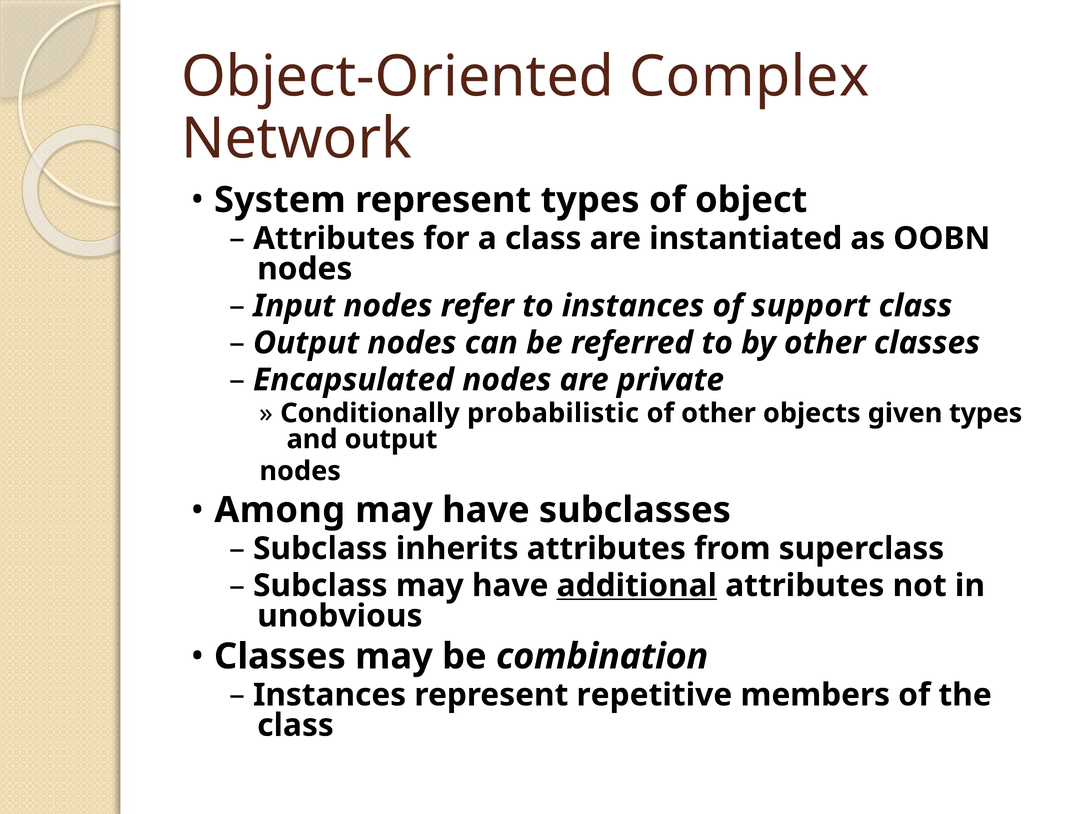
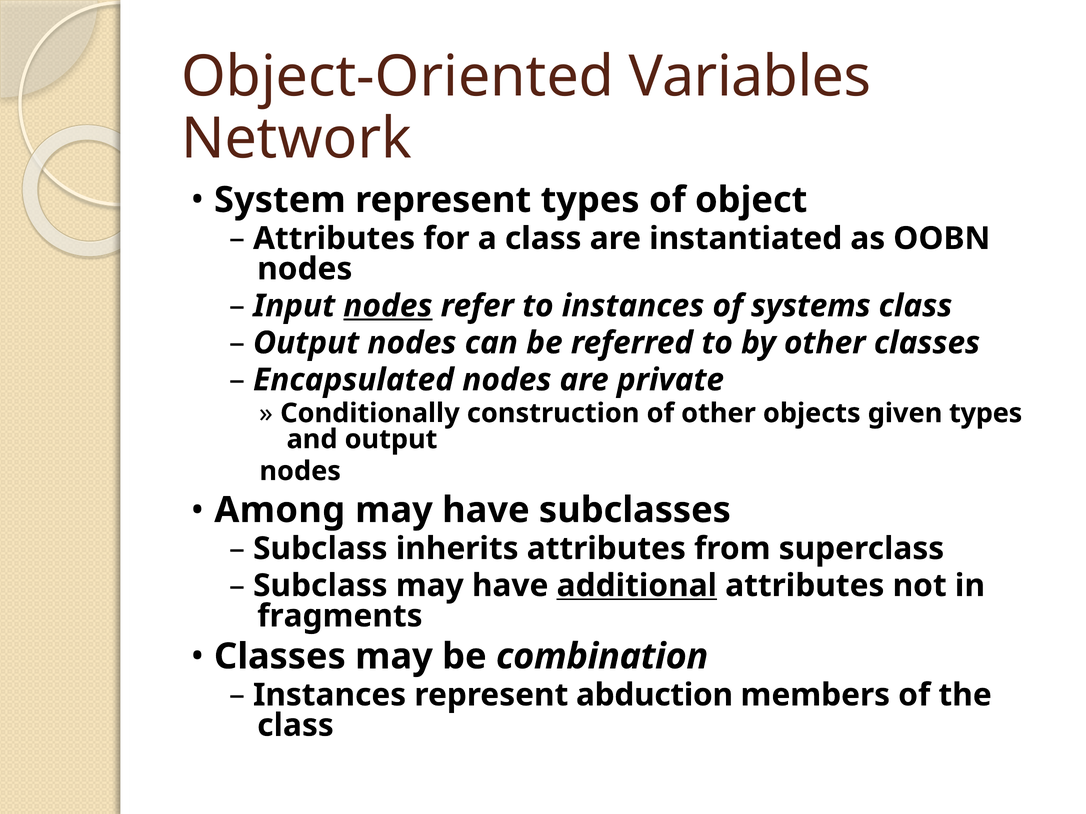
Complex: Complex -> Variables (750, 77)
nodes underline: none -> present (388, 306)
support: support -> systems (811, 306)
probabilistic: probabilistic -> construction (553, 413)
unobvious: unobvious -> fragments (340, 616)
repetitive: repetitive -> abduction (655, 695)
